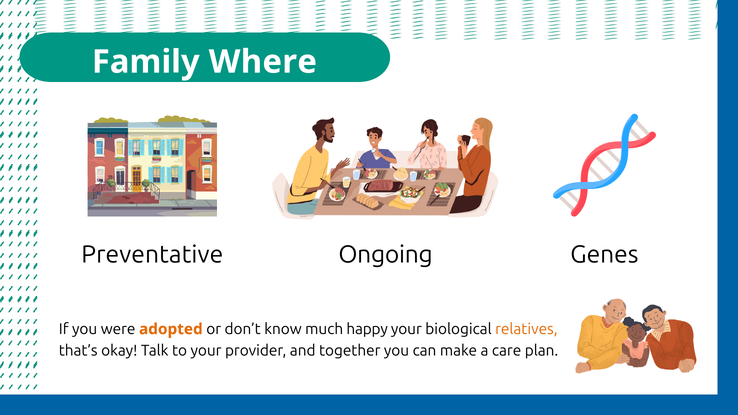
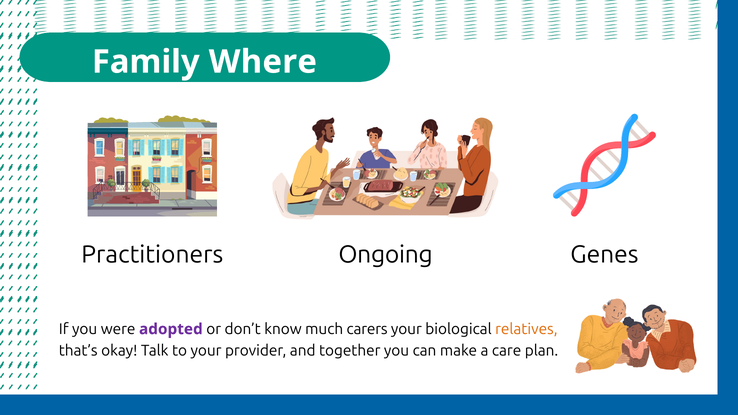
Preventative: Preventative -> Practitioners (152, 255)
adopted colour: orange -> purple (171, 329)
happy: happy -> carers (367, 329)
